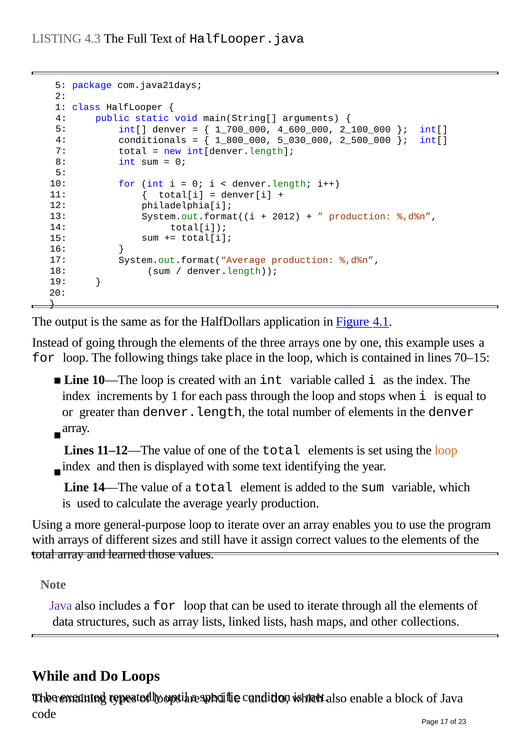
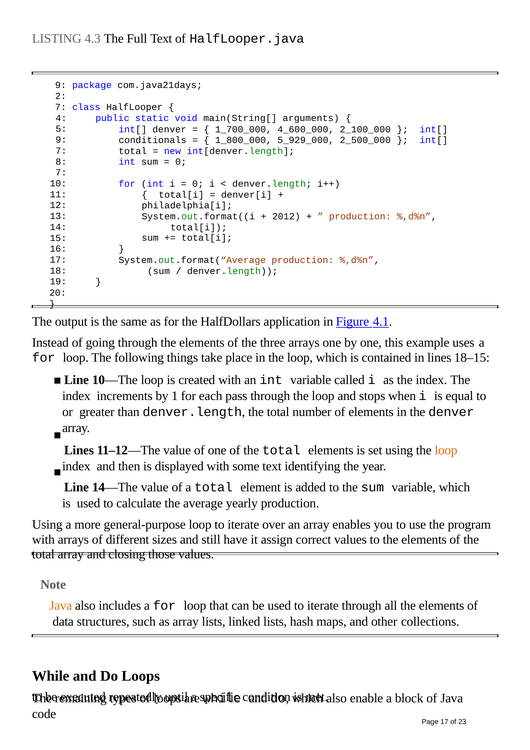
5: 5 -> 9 (61, 85)
1: 1 -> 7 (61, 107)
4: 4 -> 9 (61, 140)
5_030_000: 5_030_000 -> 5_929_000 (306, 140)
5: 5 -> 7 (61, 173)
70–15: 70–15 -> 18–15 (472, 358)
learned: learned -> closing (127, 554)
Java colour: purple -> orange (61, 606)
